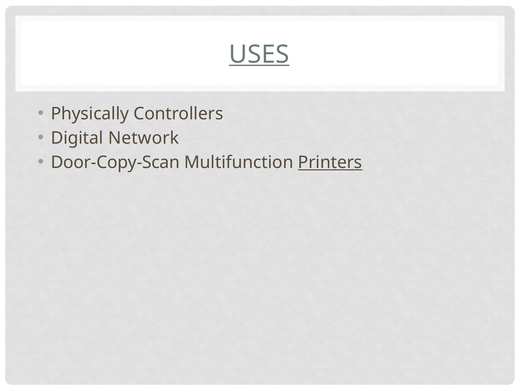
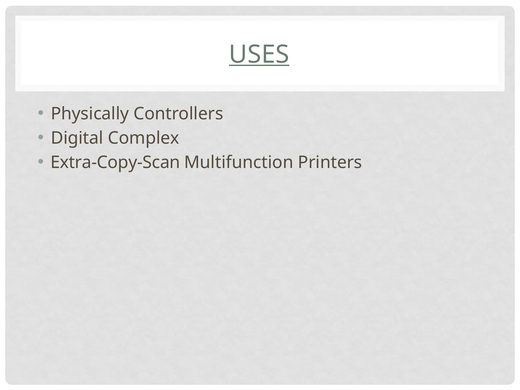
Network: Network -> Complex (144, 138)
Door-Copy-Scan: Door-Copy-Scan -> Extra-Copy-Scan (115, 162)
Printers underline: present -> none (330, 162)
